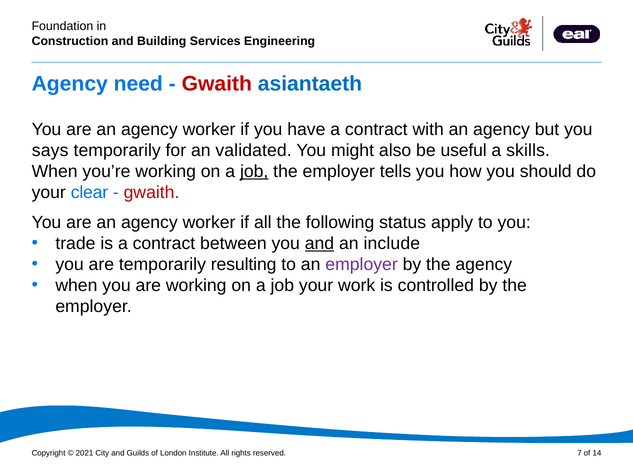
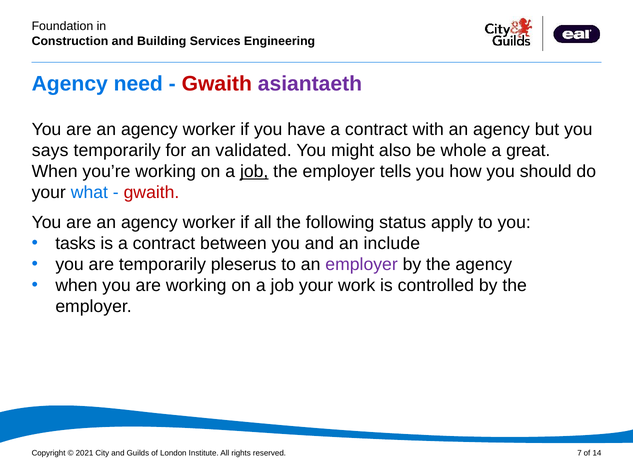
asiantaeth colour: blue -> purple (310, 84)
useful: useful -> whole (464, 151)
skills: skills -> great (528, 151)
clear: clear -> what (89, 193)
trade: trade -> tasks (76, 244)
and underline: present -> none (319, 244)
resulting: resulting -> pleserus (244, 265)
